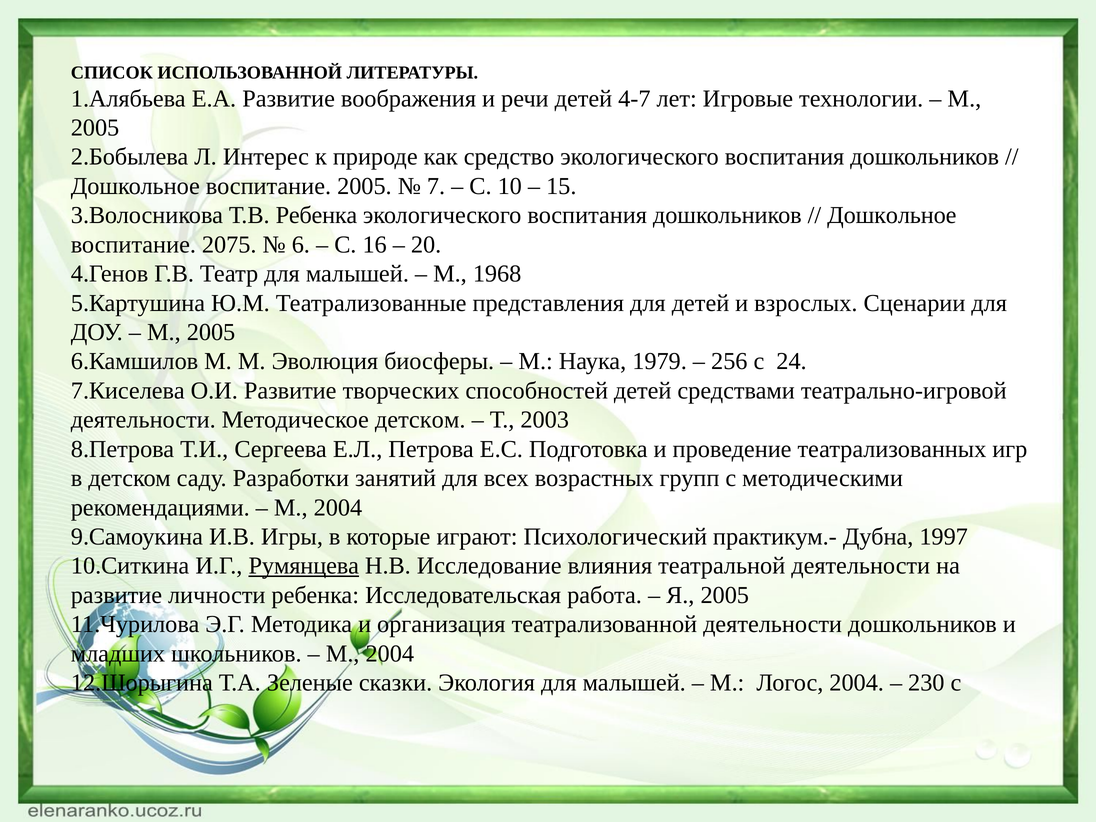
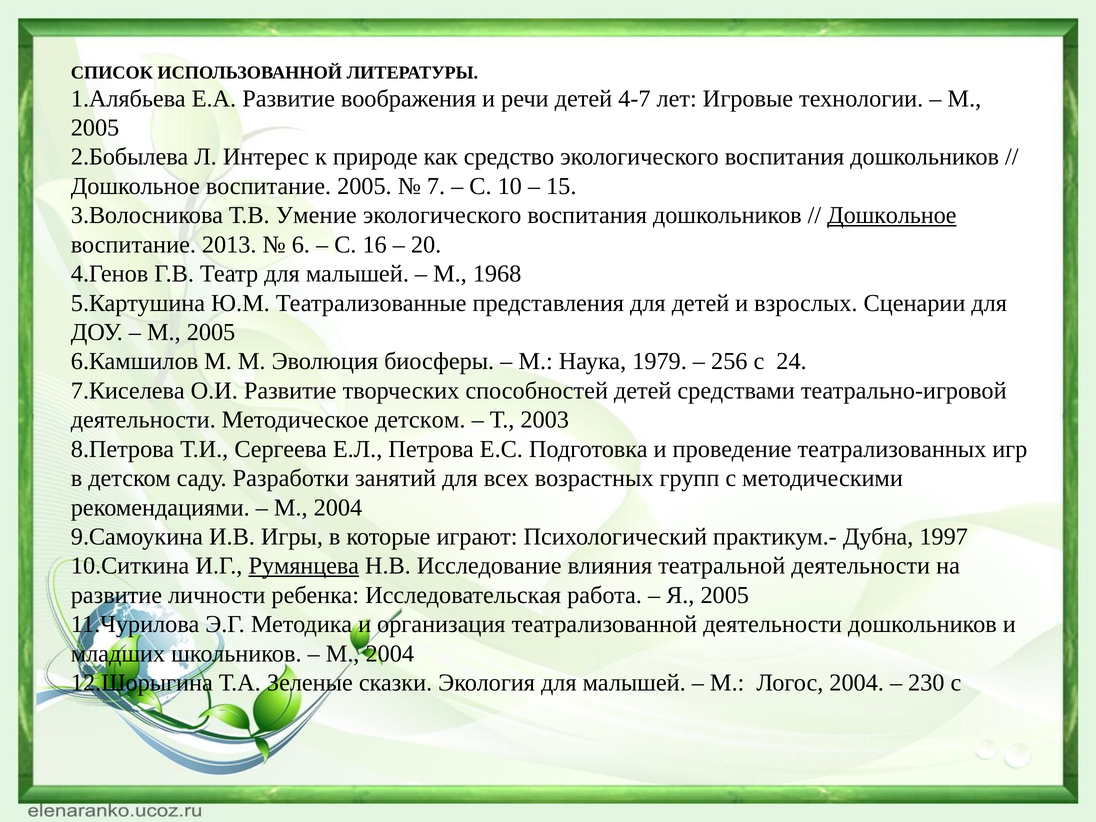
Т.В Ребенка: Ребенка -> Умение (316, 215)
Дошкольное underline: none -> present (892, 215)
2075: 2075 -> 2013 (229, 245)
